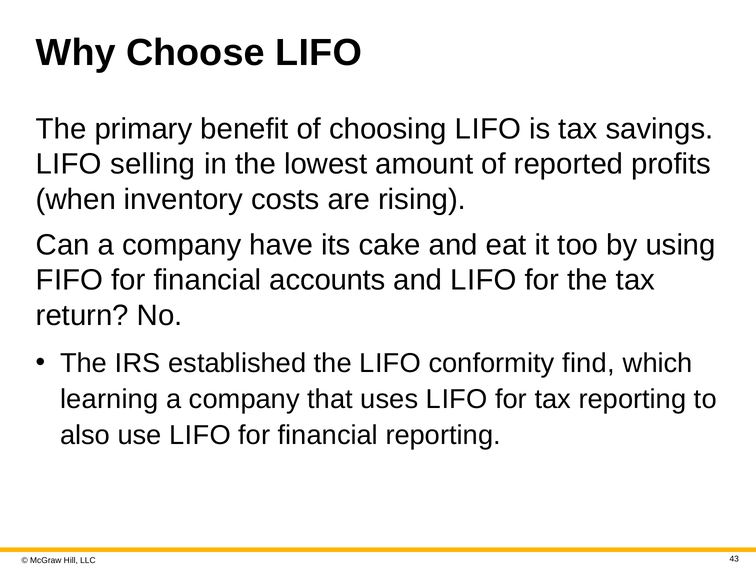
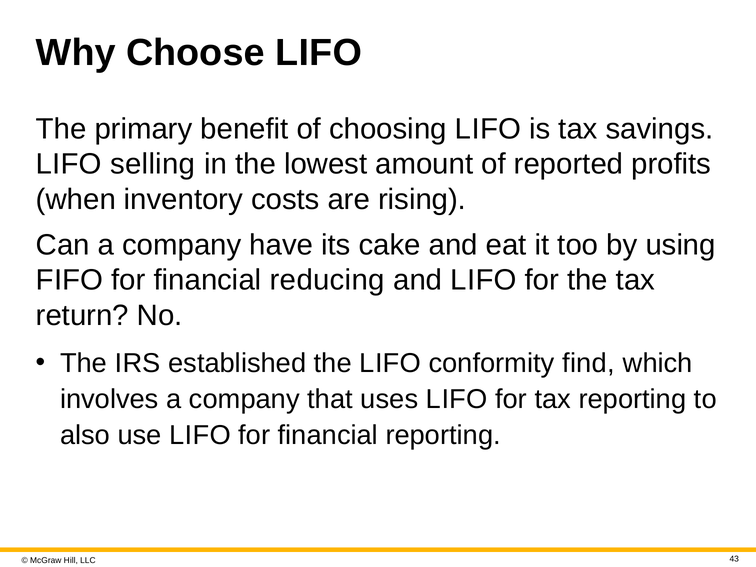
accounts: accounts -> reducing (327, 280)
learning: learning -> involves (109, 399)
